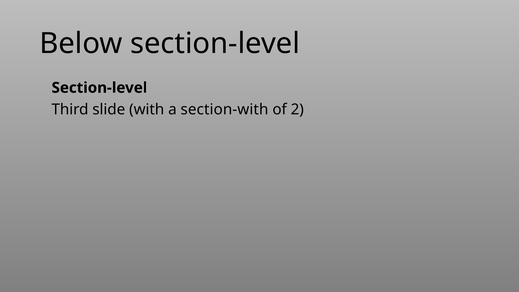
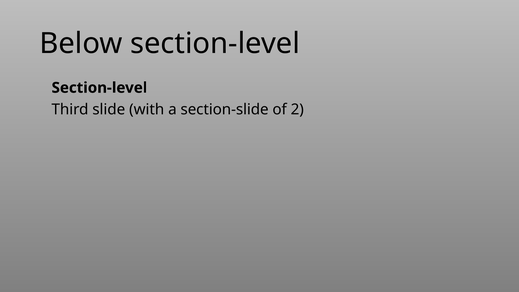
section-with: section-with -> section-slide (225, 110)
